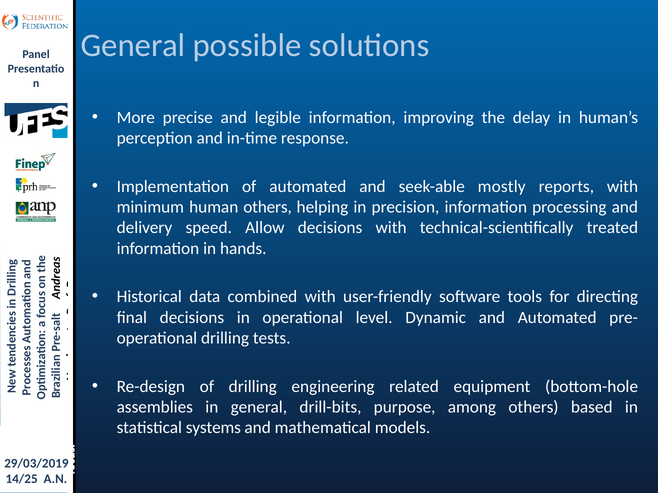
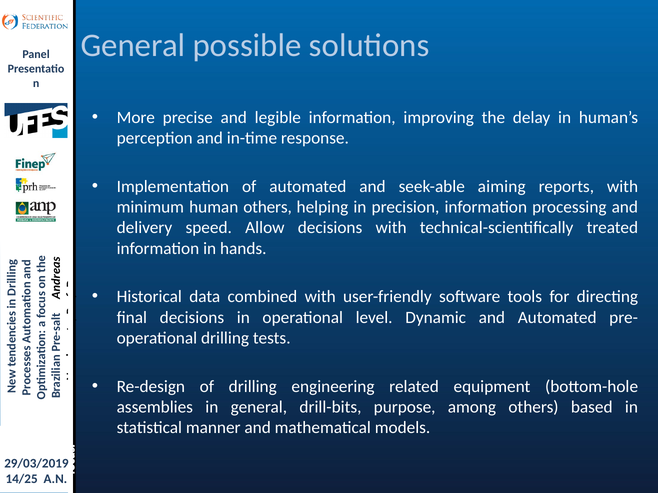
mostly: mostly -> aiming (502, 187)
systems: systems -> manner (213, 428)
